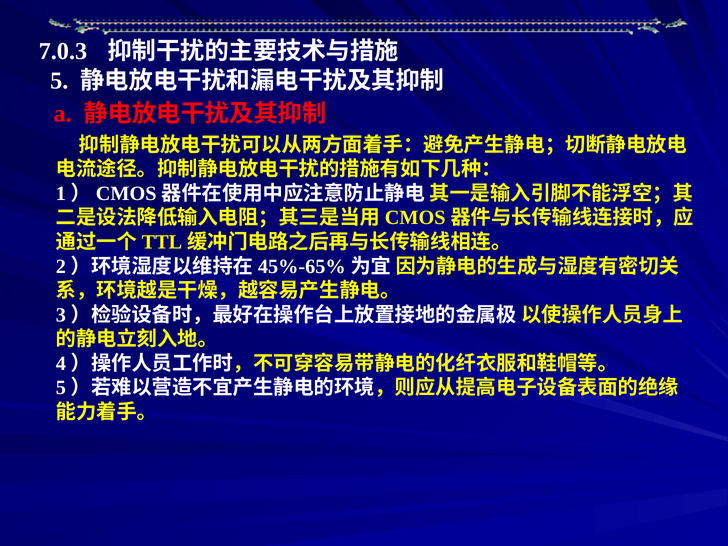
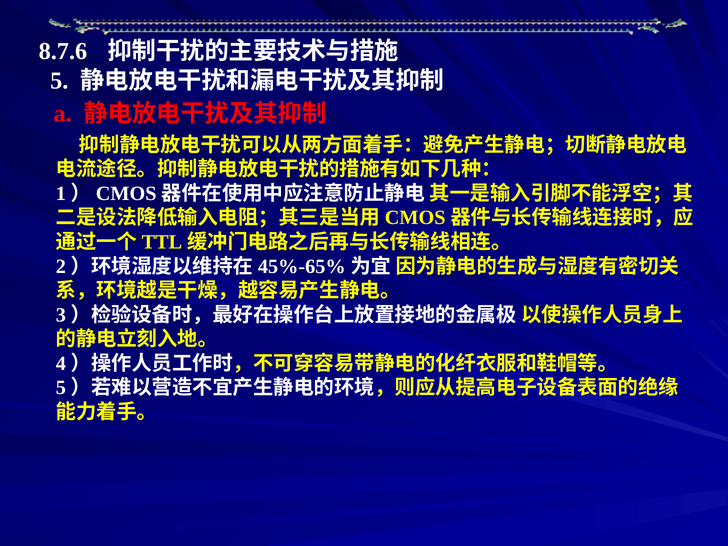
7.0.3: 7.0.3 -> 8.7.6 (63, 51)
